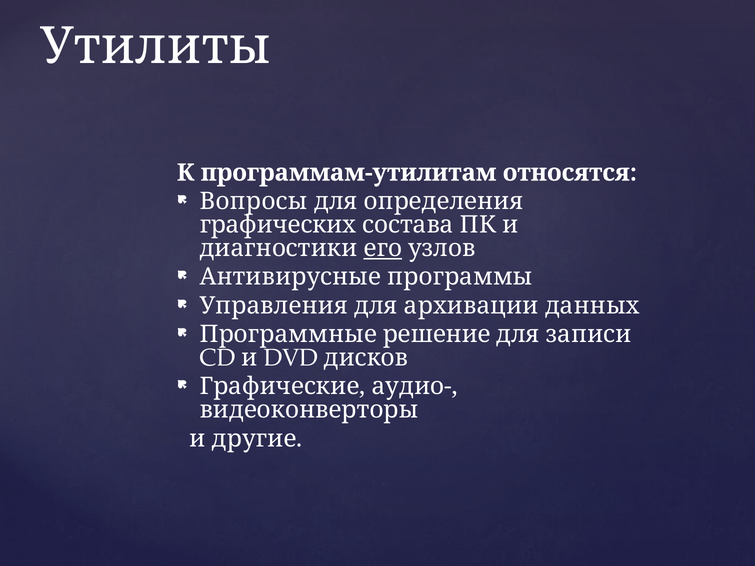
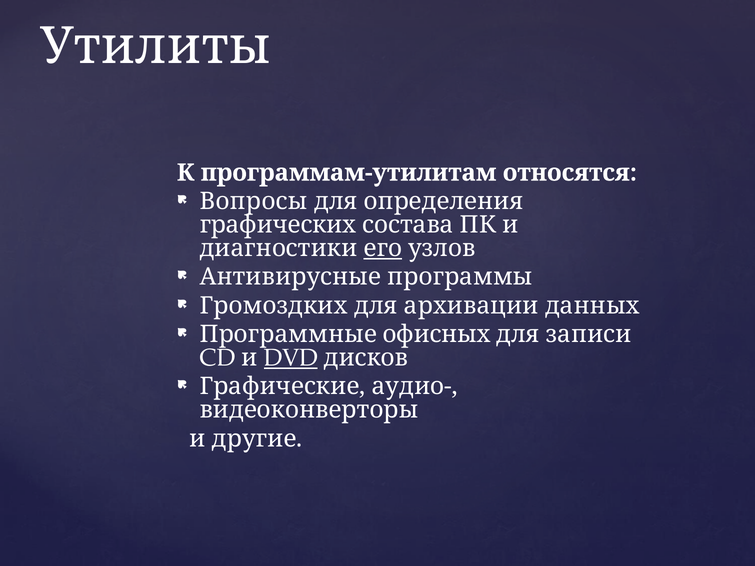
Управления: Управления -> Громоздких (274, 306)
решение: решение -> офисных (437, 334)
DVD underline: none -> present (291, 358)
